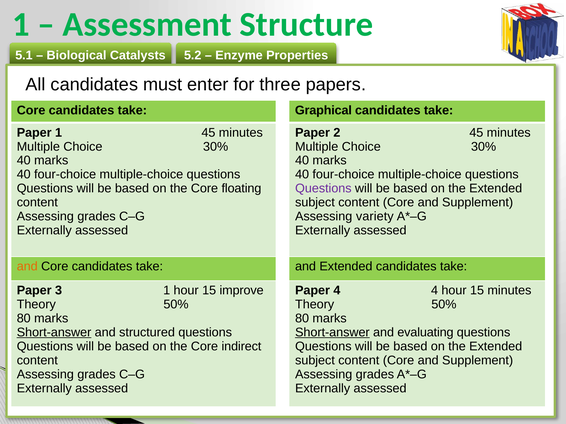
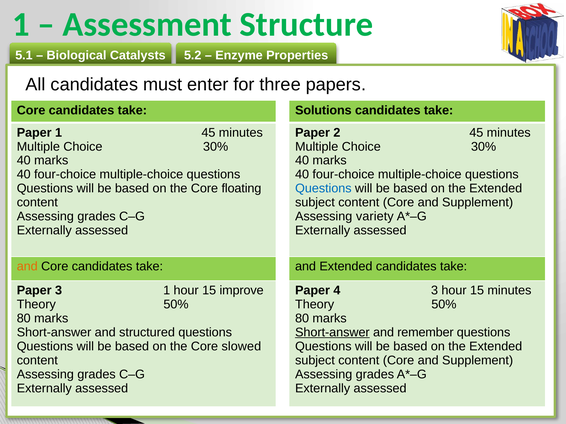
Graphical: Graphical -> Solutions (323, 110)
Questions colour: purple -> blue (323, 189)
4 4: 4 -> 3 (435, 291)
Short-answer underline: present -> none (54, 333)
evaluating: evaluating -> remember (425, 333)
indirect: indirect -> slowed (241, 347)
